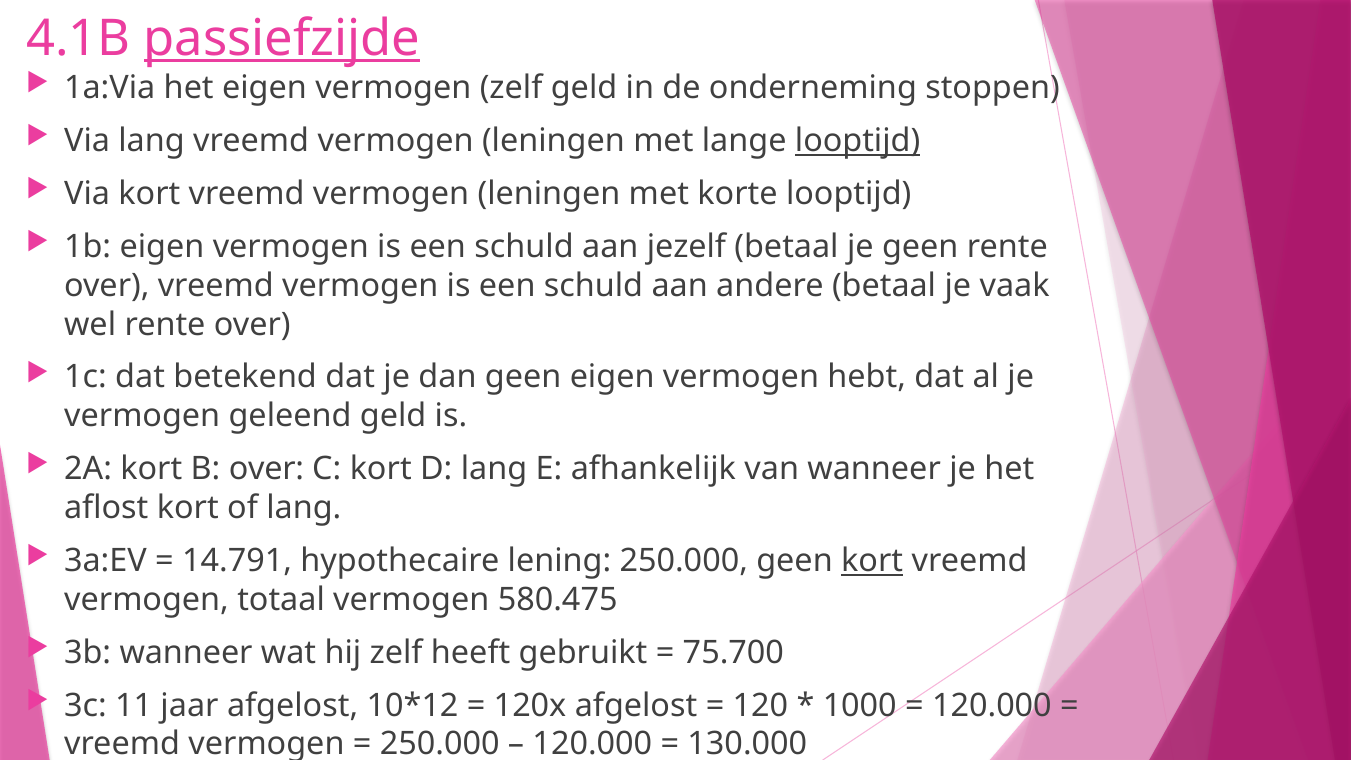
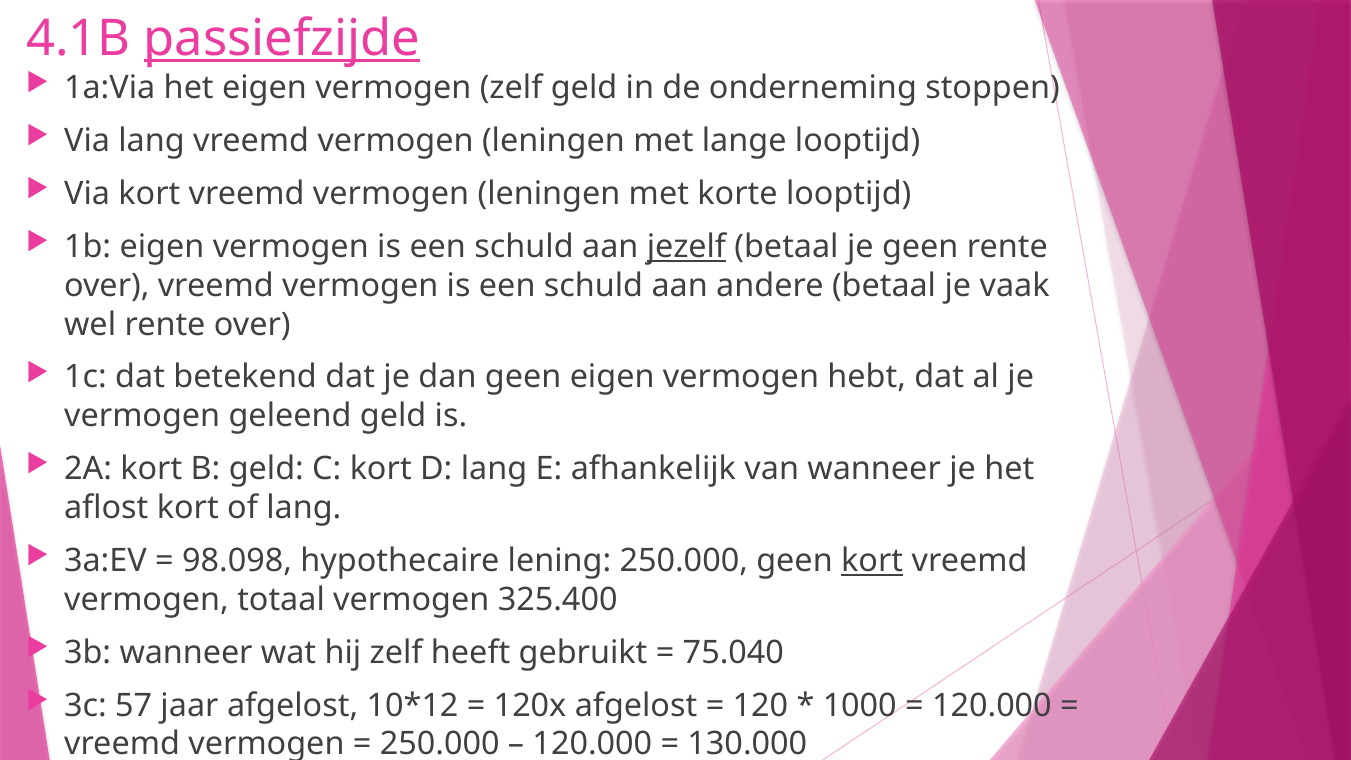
looptijd underline: present -> none (858, 141)
jezelf underline: none -> present (686, 247)
B over: over -> geld (266, 469)
14.791: 14.791 -> 98.098 (237, 561)
580.475: 580.475 -> 325.400 (558, 600)
75.700: 75.700 -> 75.040 (733, 652)
11: 11 -> 57 (134, 705)
